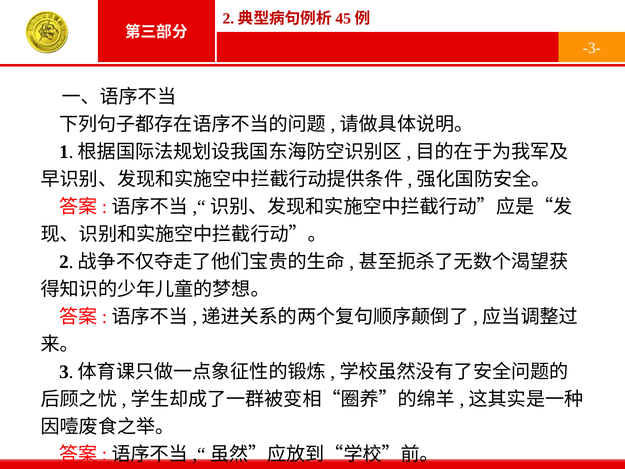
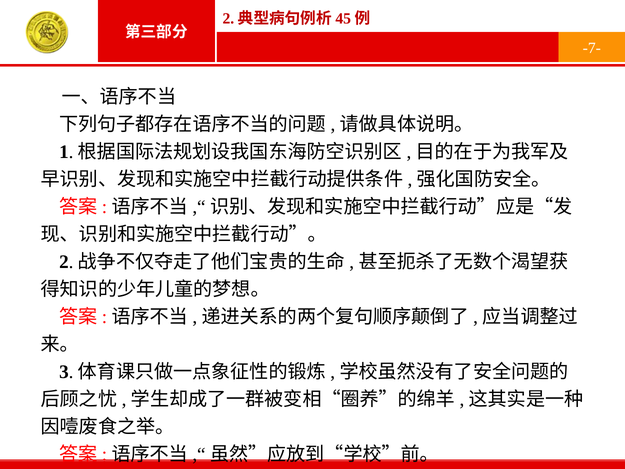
-3-: -3- -> -7- (592, 48)
